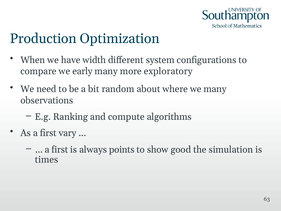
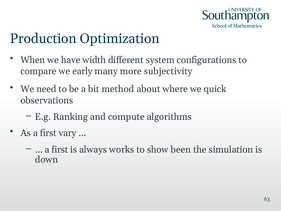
exploratory: exploratory -> subjectivity (168, 71)
random: random -> method (118, 89)
we many: many -> quick (215, 89)
points: points -> works (122, 149)
good: good -> been (181, 149)
times: times -> down (47, 159)
